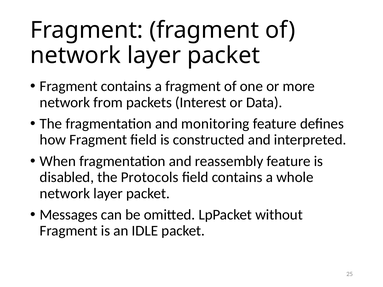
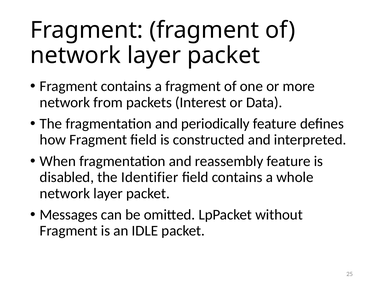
monitoring: monitoring -> periodically (215, 124)
Protocols: Protocols -> Identifier (150, 177)
